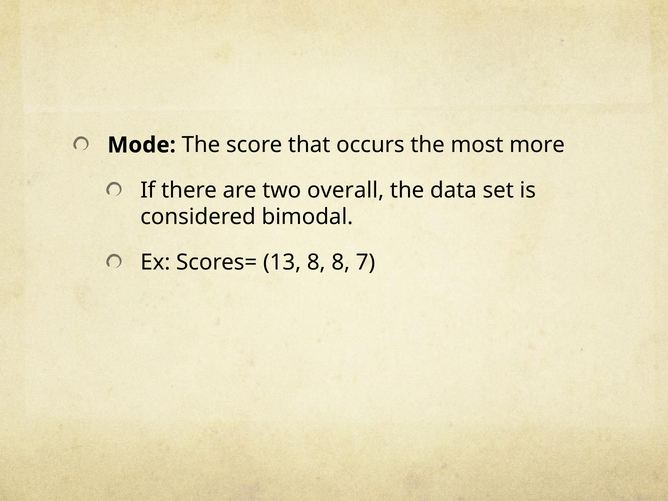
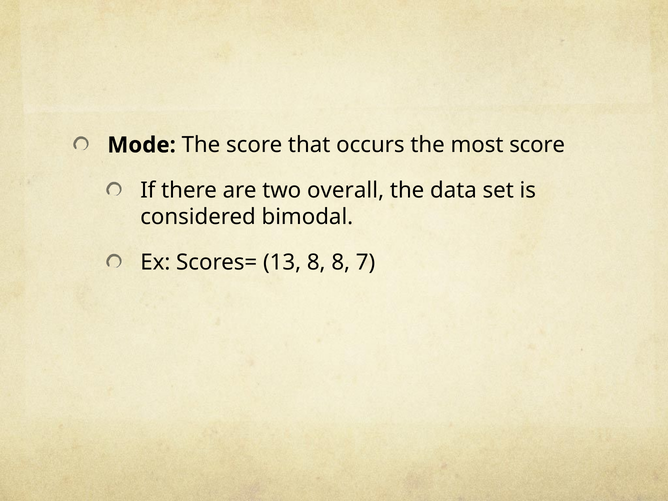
most more: more -> score (537, 145)
